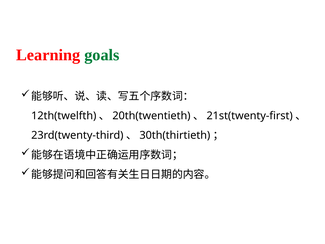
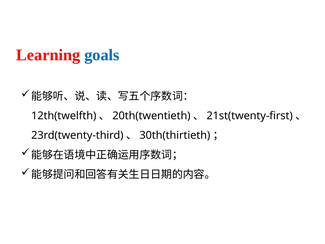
goals colour: green -> blue (102, 55)
